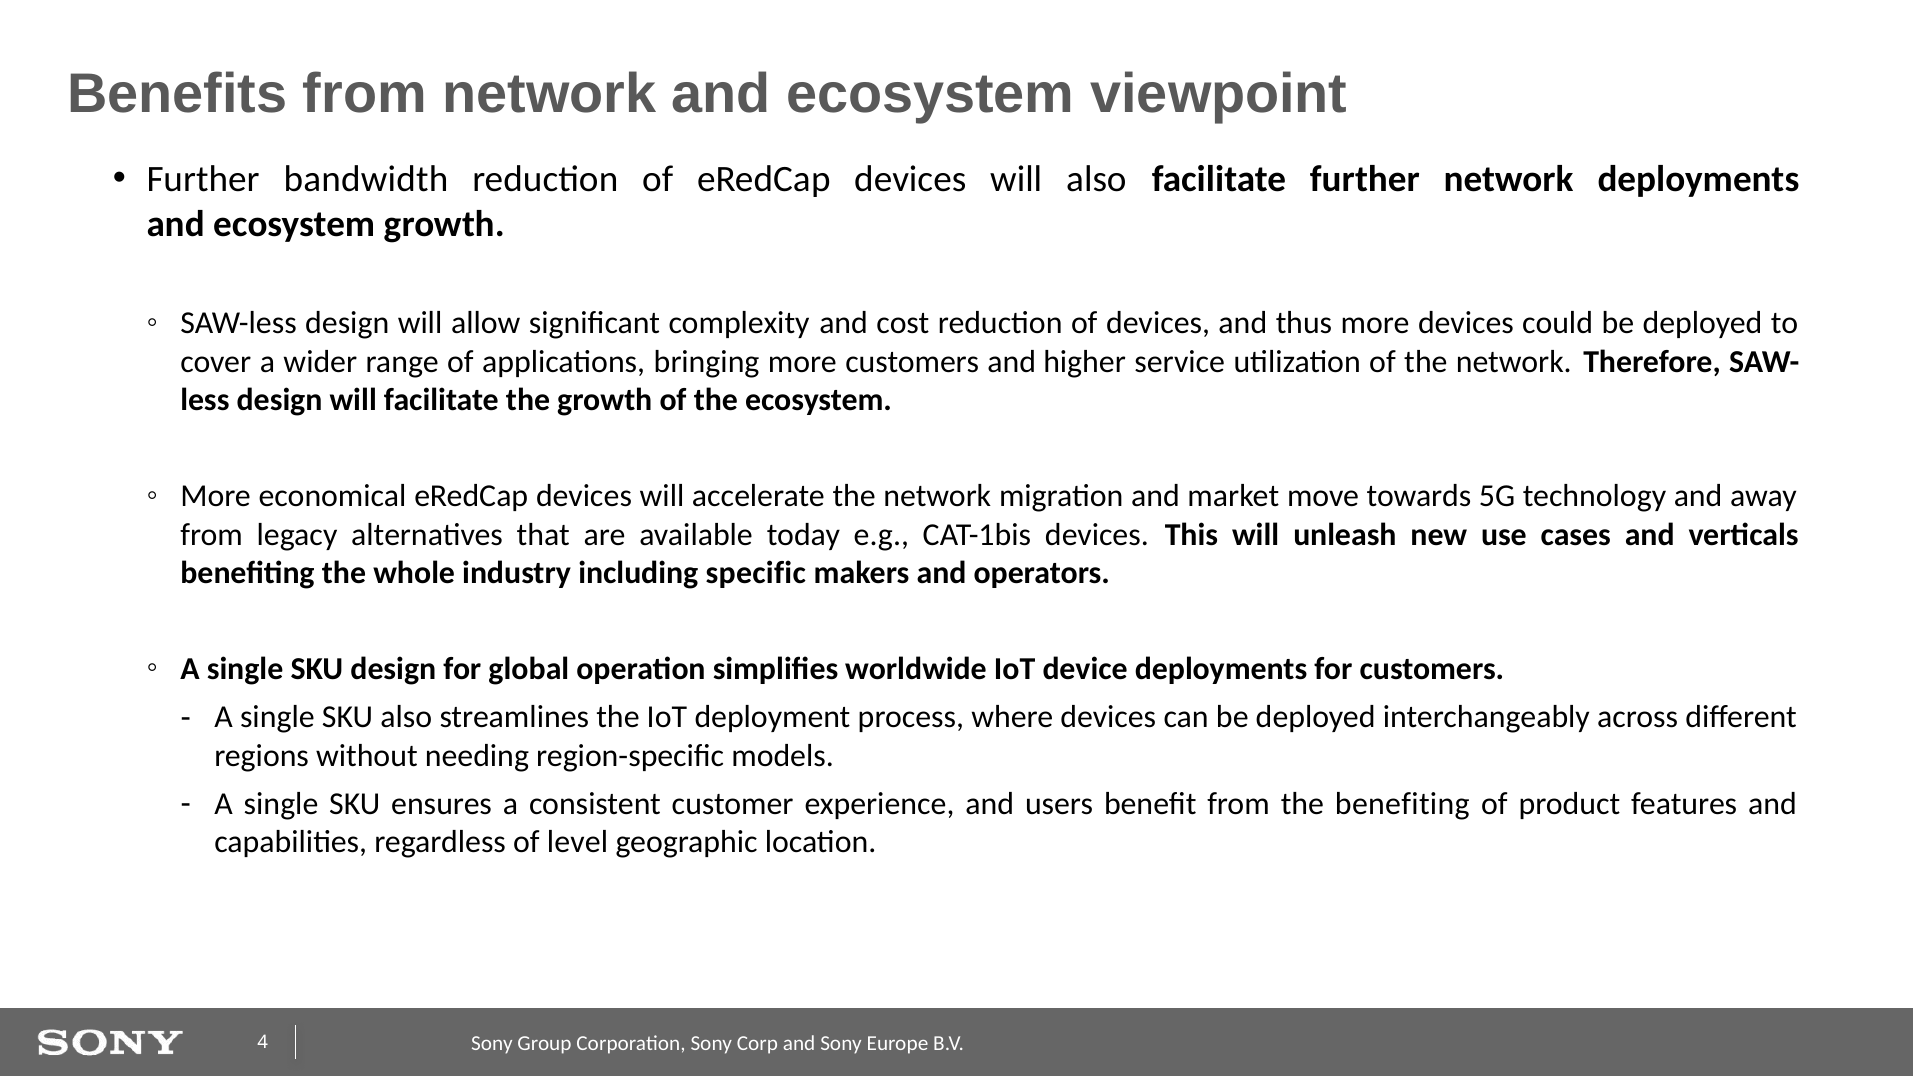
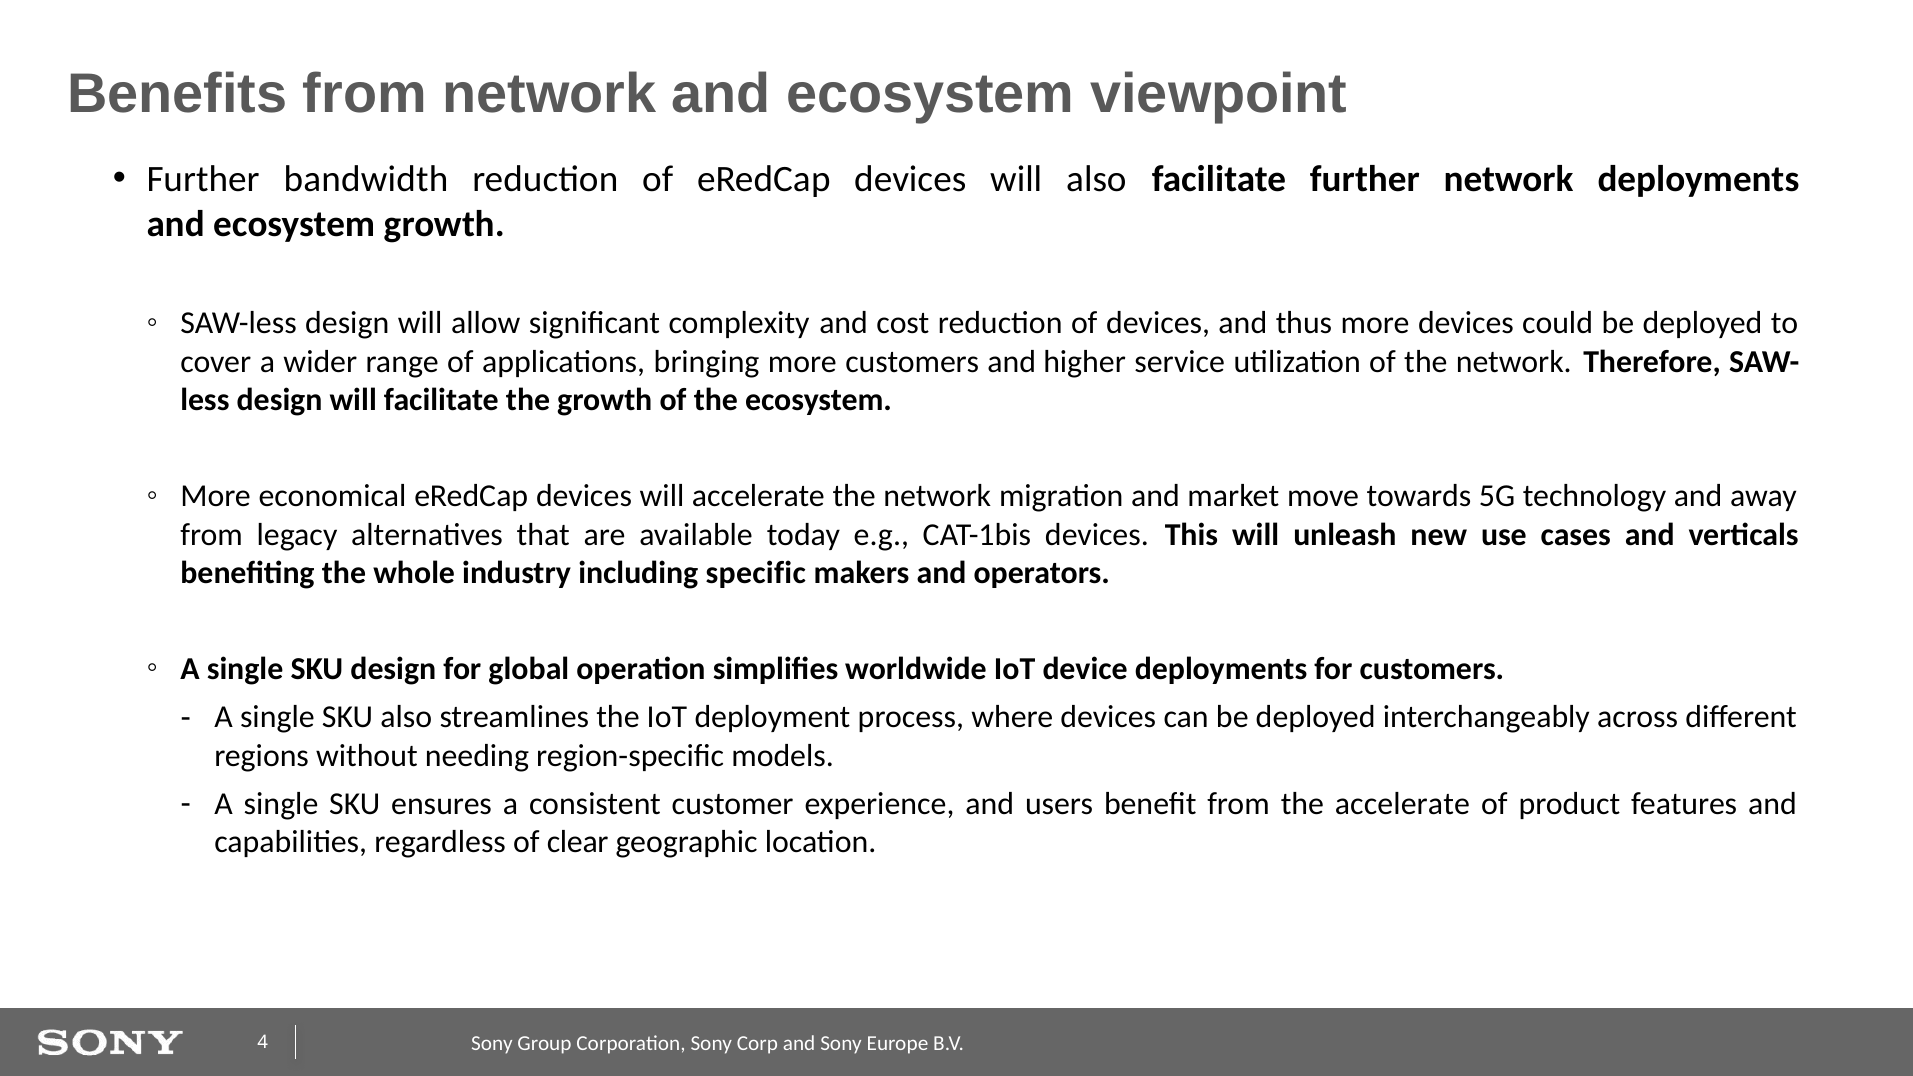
the benefiting: benefiting -> accelerate (1402, 804)
level: level -> clear (578, 842)
